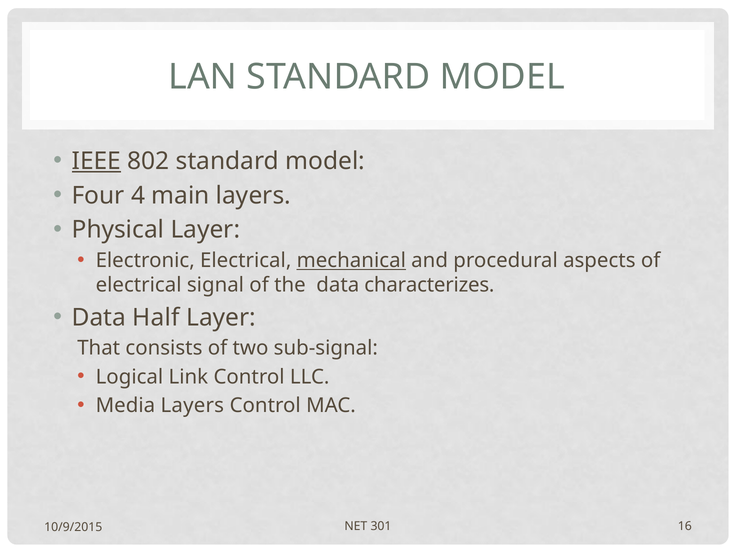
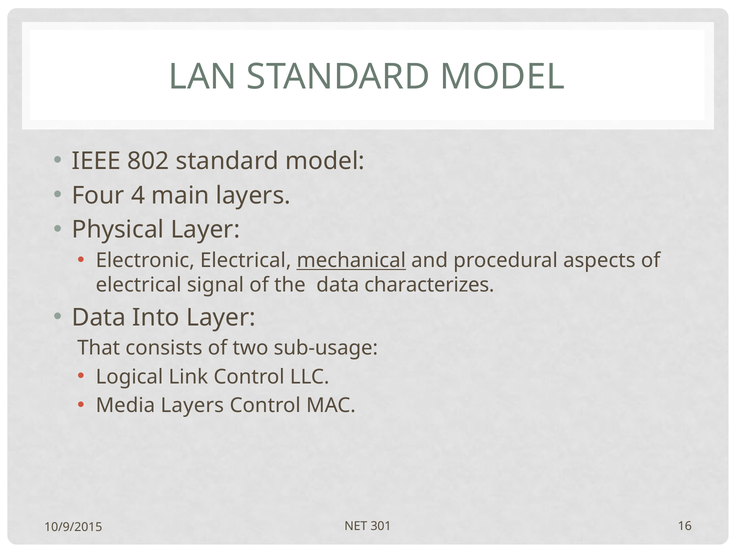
IEEE underline: present -> none (96, 161)
Half: Half -> Into (156, 317)
sub-signal: sub-signal -> sub-usage (326, 348)
